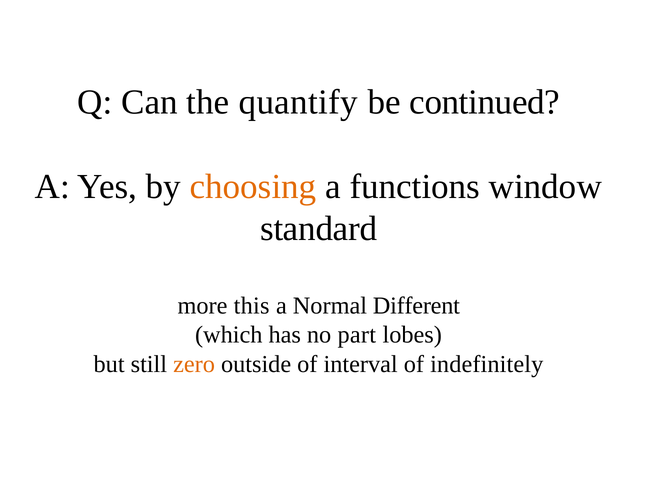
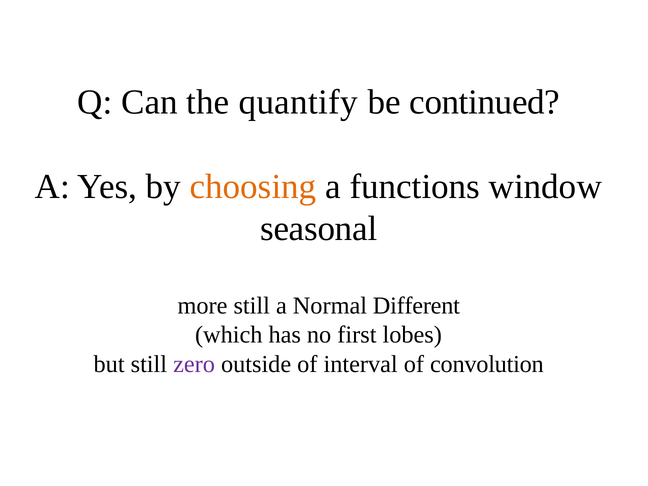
standard: standard -> seasonal (319, 229)
more this: this -> still (252, 306)
part: part -> first (357, 335)
zero colour: orange -> purple (194, 364)
indefinitely: indefinitely -> convolution (487, 364)
